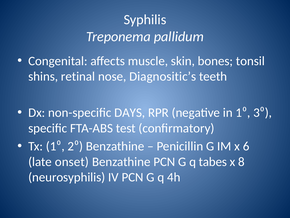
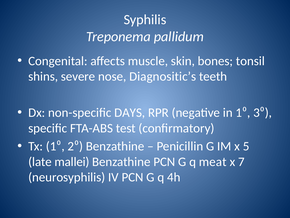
retinal: retinal -> severe (78, 76)
6: 6 -> 5 (246, 146)
onset: onset -> mallei (72, 161)
tabes: tabes -> meat (213, 161)
8: 8 -> 7 (241, 161)
